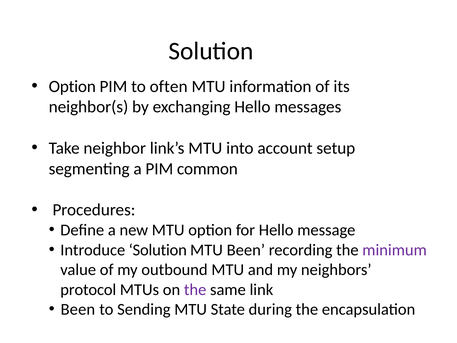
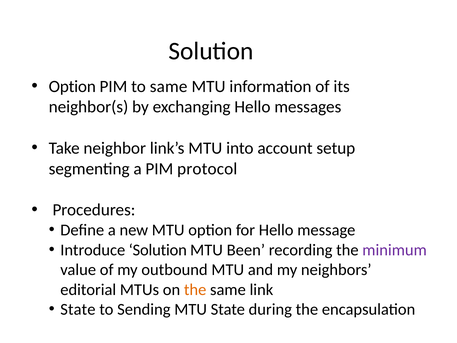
to often: often -> same (169, 86)
common: common -> protocol (207, 169)
protocol: protocol -> editorial (88, 289)
the colour: purple -> orange (195, 289)
Been: Been -> State (78, 309)
